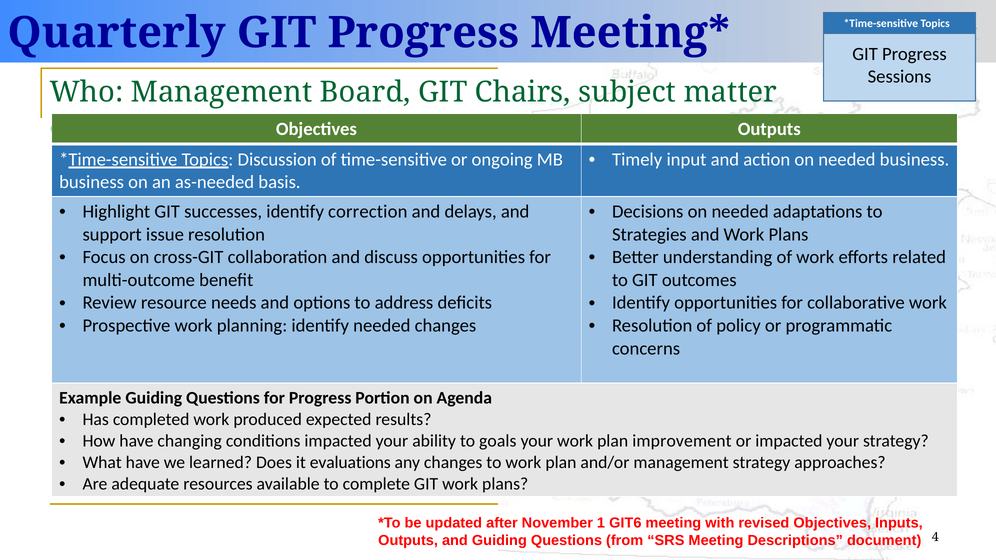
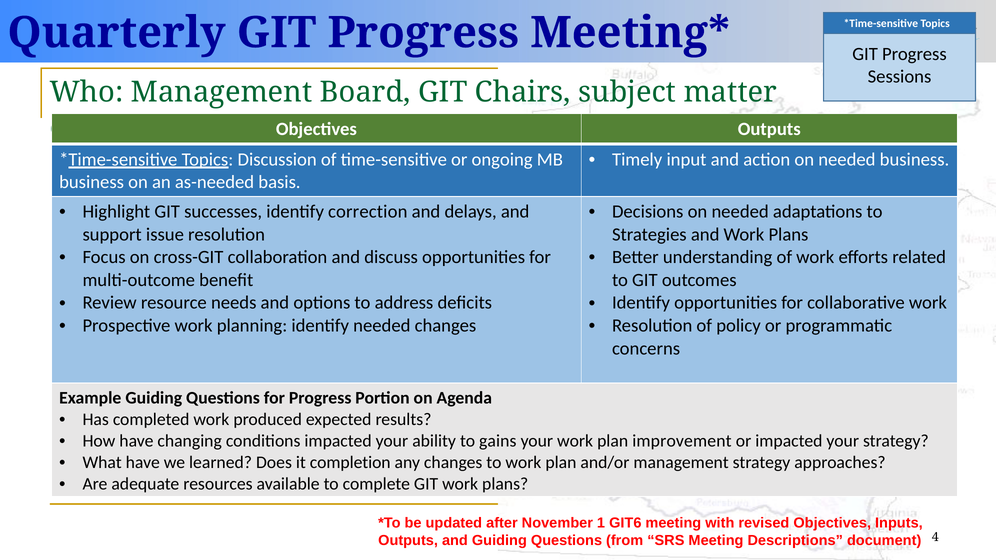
goals: goals -> gains (498, 441)
evaluations: evaluations -> completion (350, 463)
